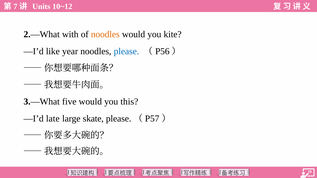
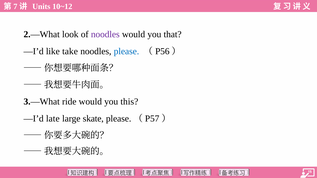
with: with -> look (70, 34)
noodles colour: orange -> purple (105, 34)
kite: kite -> that (173, 34)
year: year -> take (70, 51)
five: five -> ride (69, 102)
